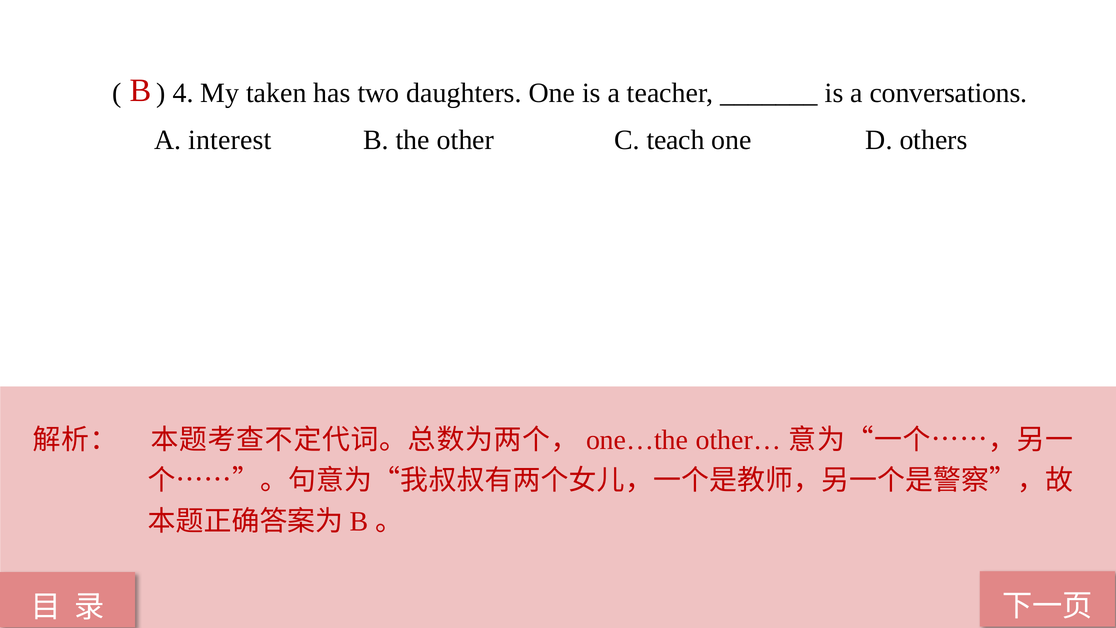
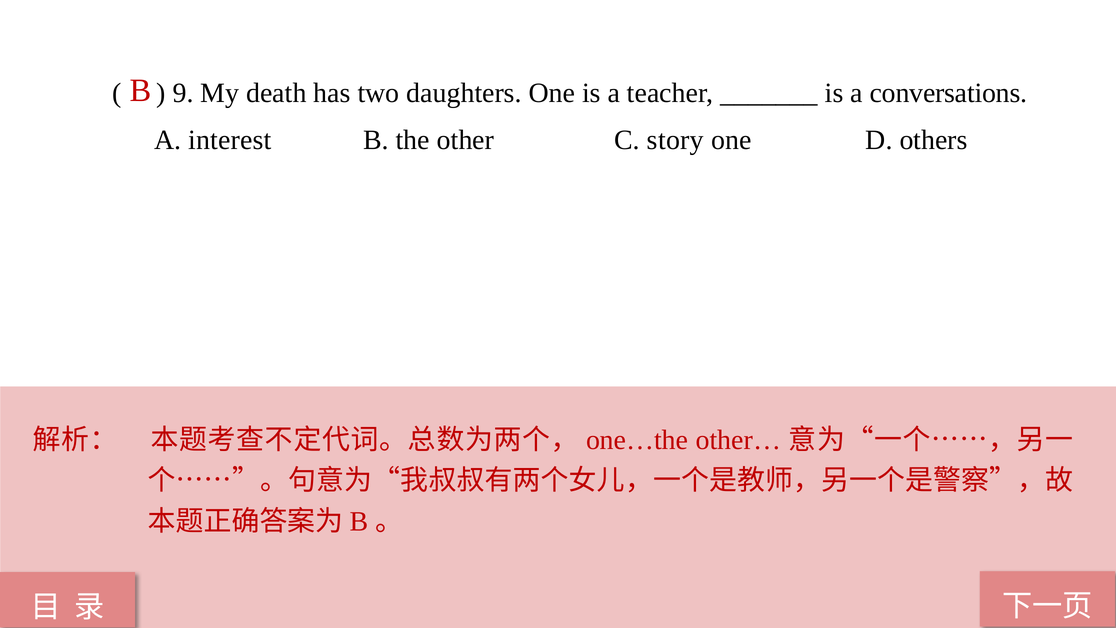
4: 4 -> 9 (183, 93)
taken: taken -> death (276, 93)
teach: teach -> story (675, 140)
